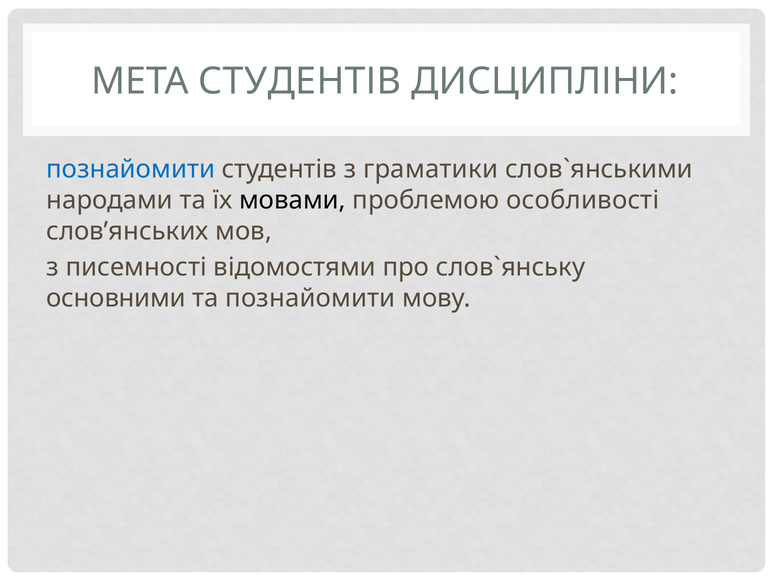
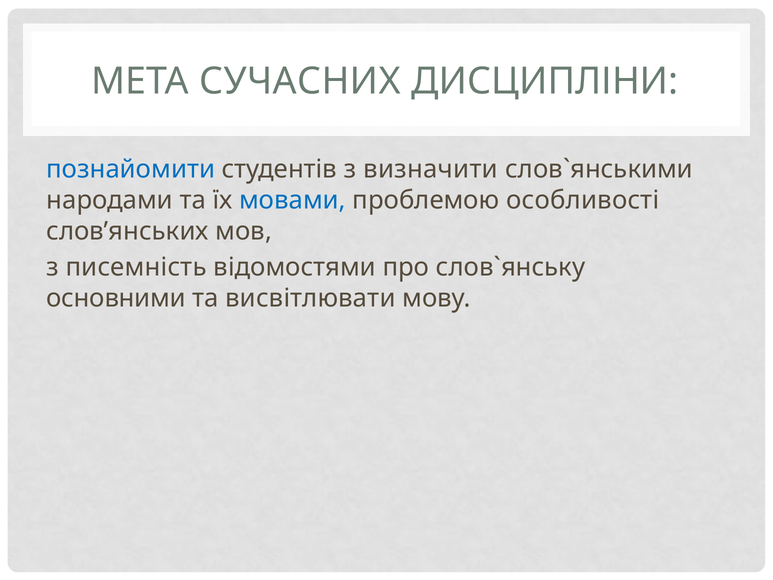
МЕТА СТУДЕНТІВ: СТУДЕНТІВ -> СУЧАСНИХ (300, 81)
граматики: граматики -> визначити (431, 169)
мовами colour: black -> blue (292, 200)
писемності: писемності -> писемність (136, 267)
та познайомити: познайомити -> висвітлювати (310, 298)
